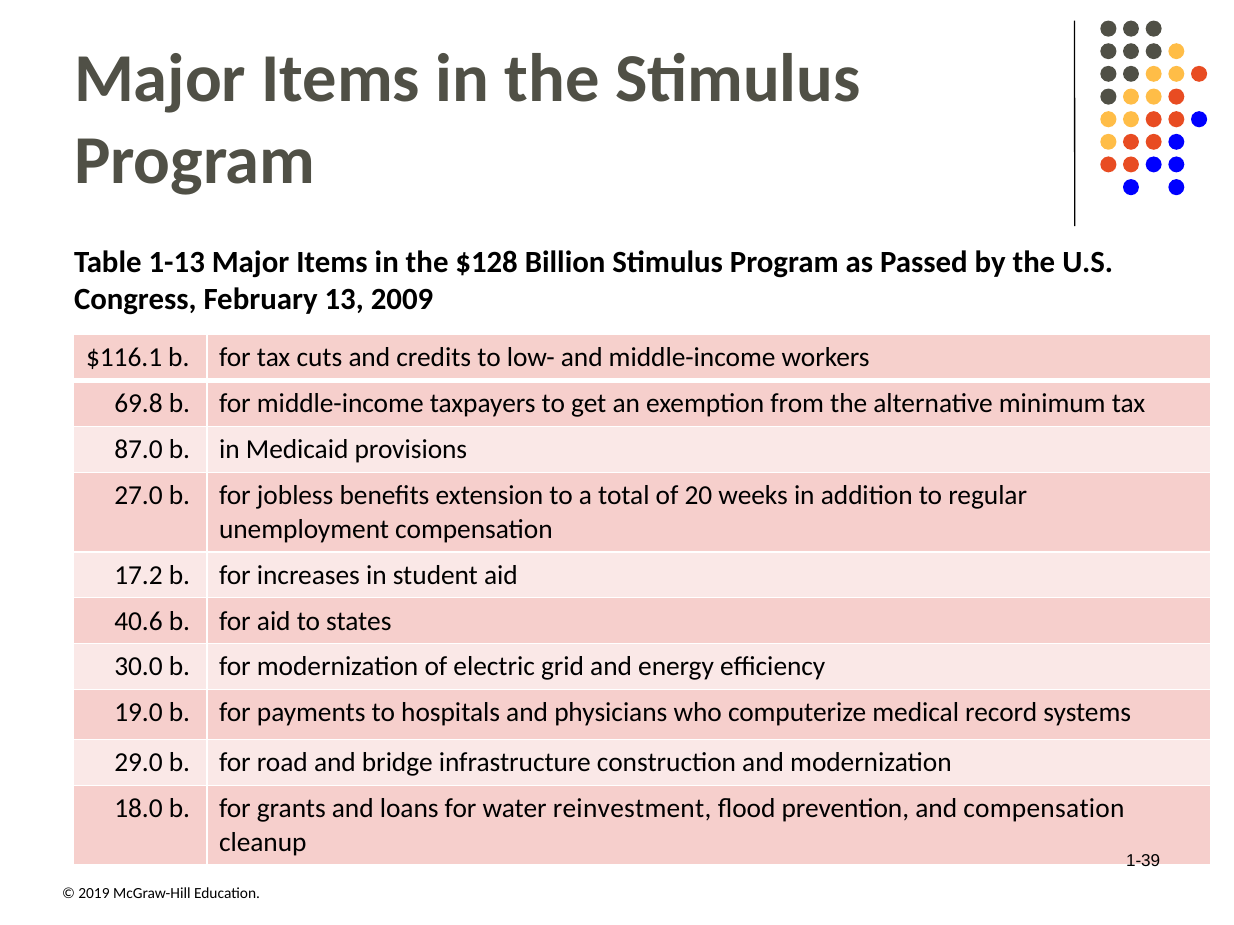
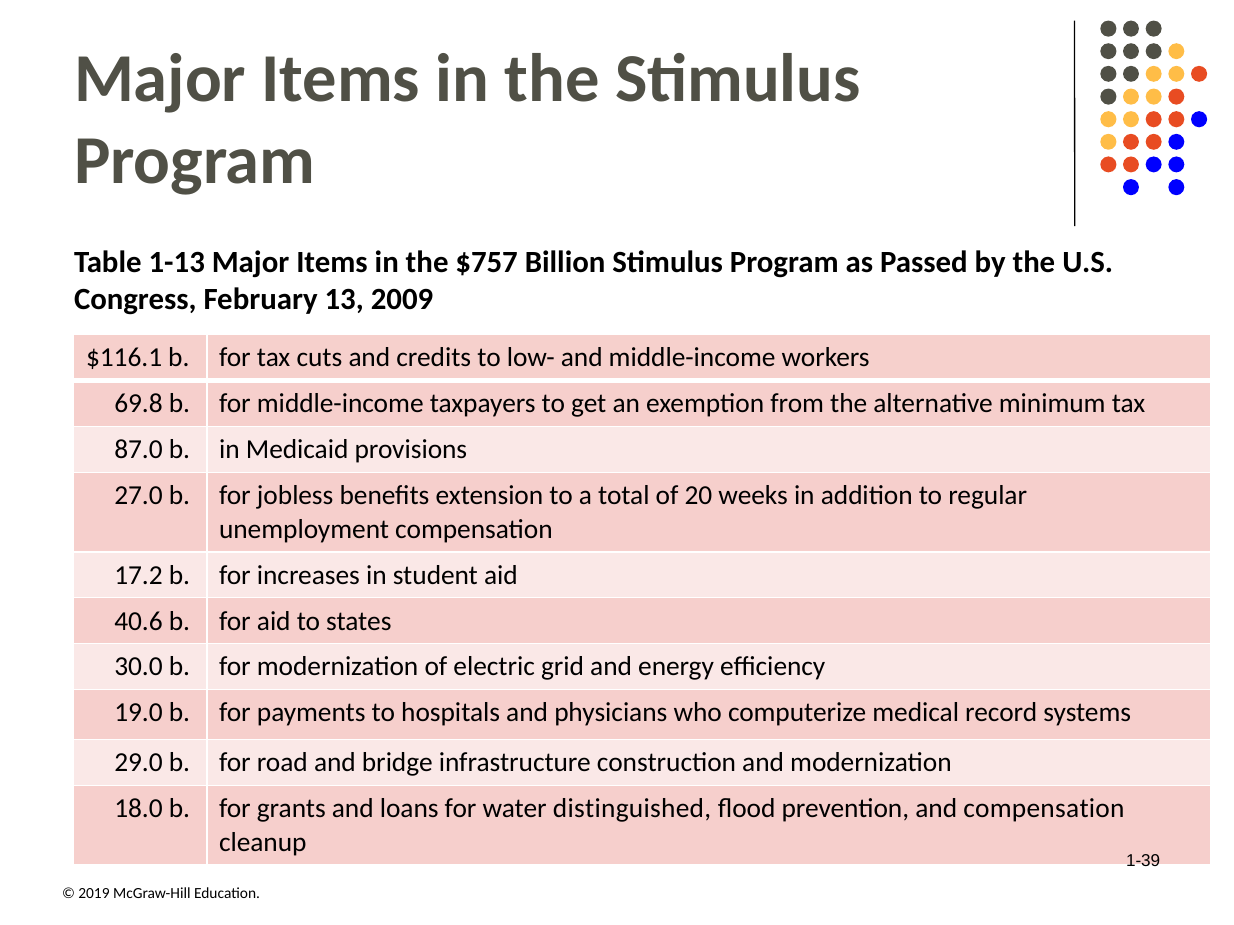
$128: $128 -> $757 (487, 263)
reinvestment: reinvestment -> distinguished (632, 809)
